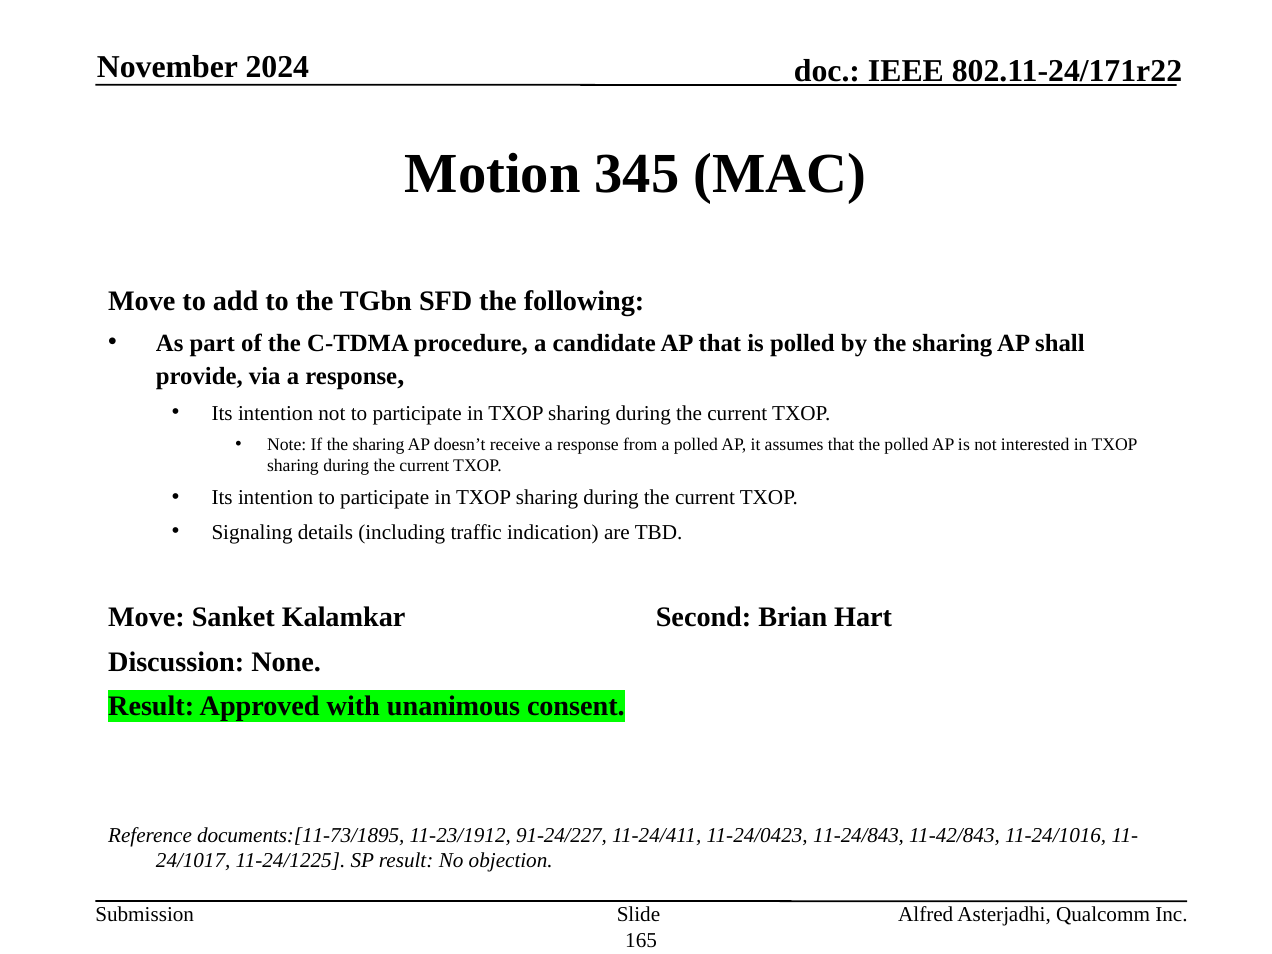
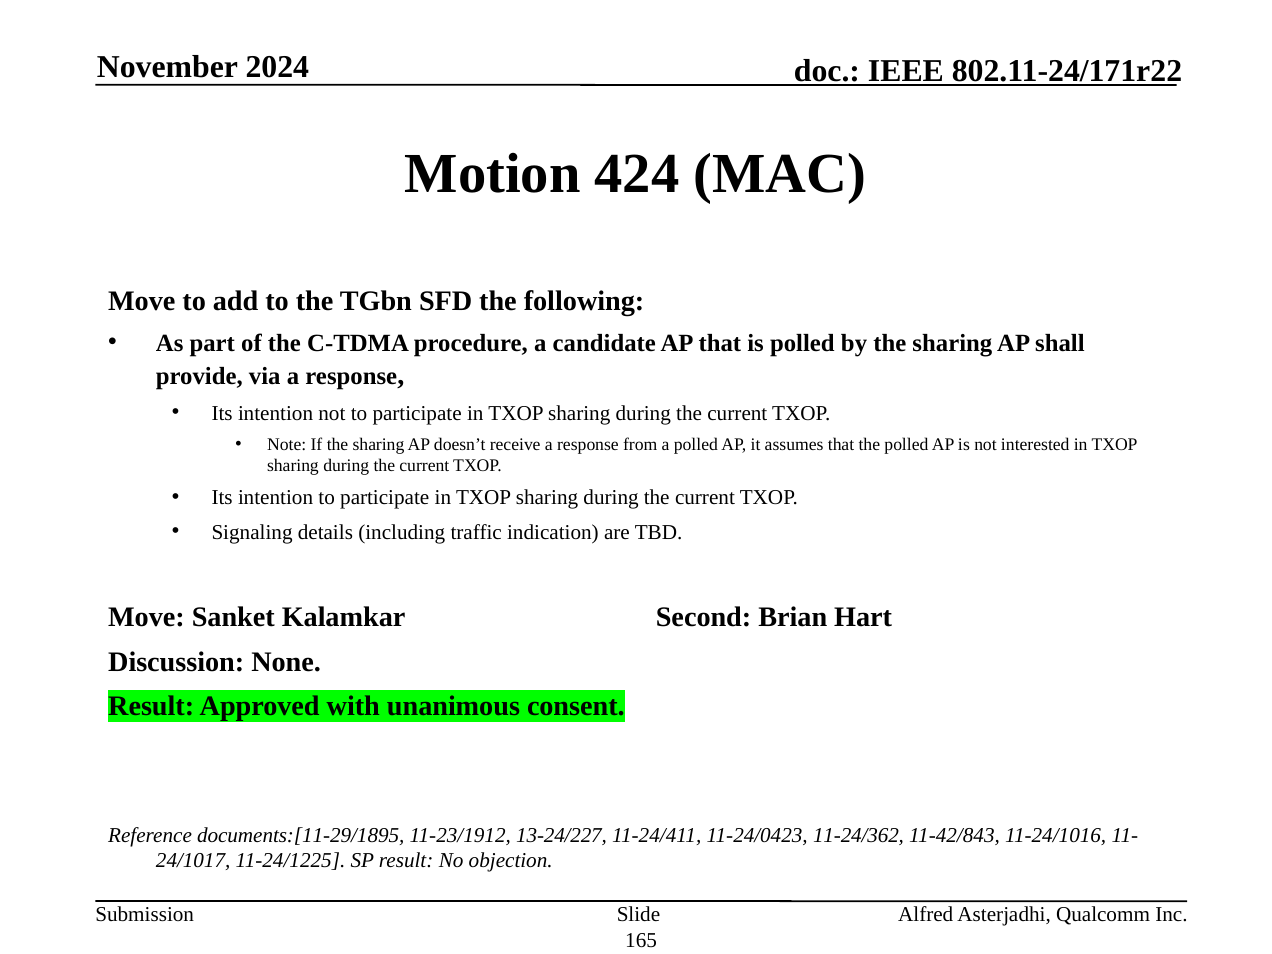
345: 345 -> 424 (637, 173)
documents:[11-73/1895: documents:[11-73/1895 -> documents:[11-29/1895 (301, 835)
91-24/227: 91-24/227 -> 13-24/227 (562, 835)
11-24/843: 11-24/843 -> 11-24/362 (859, 835)
